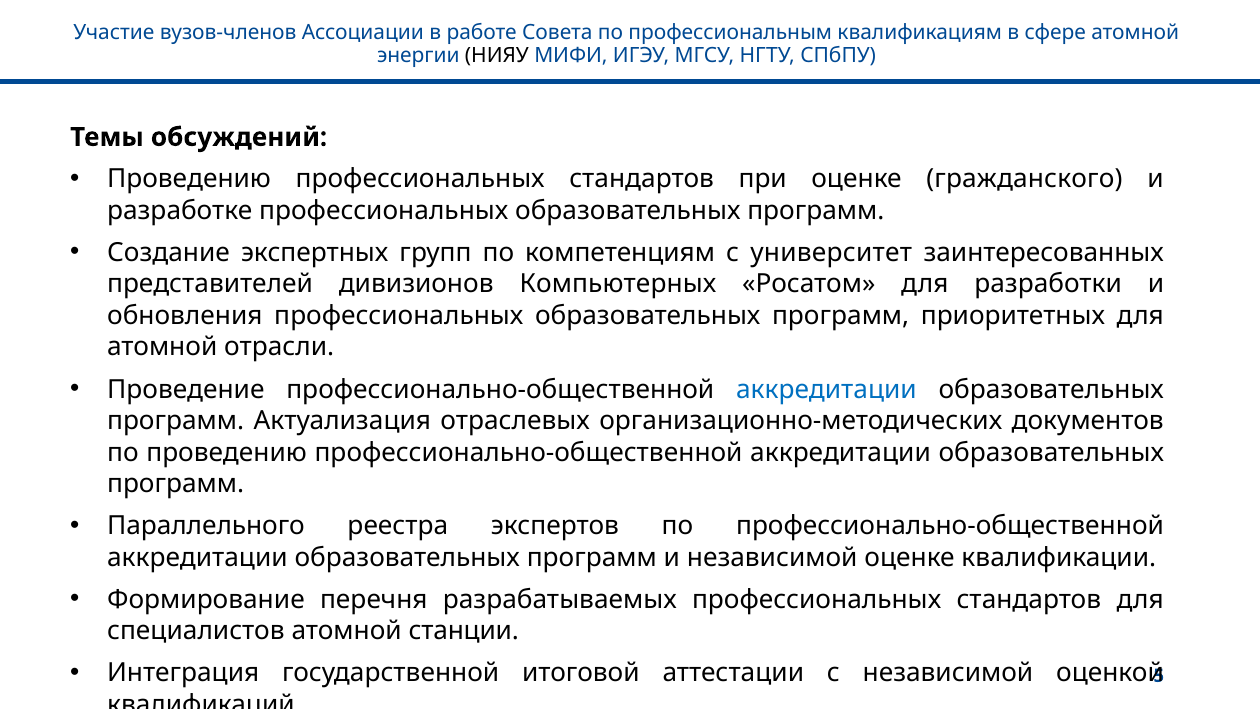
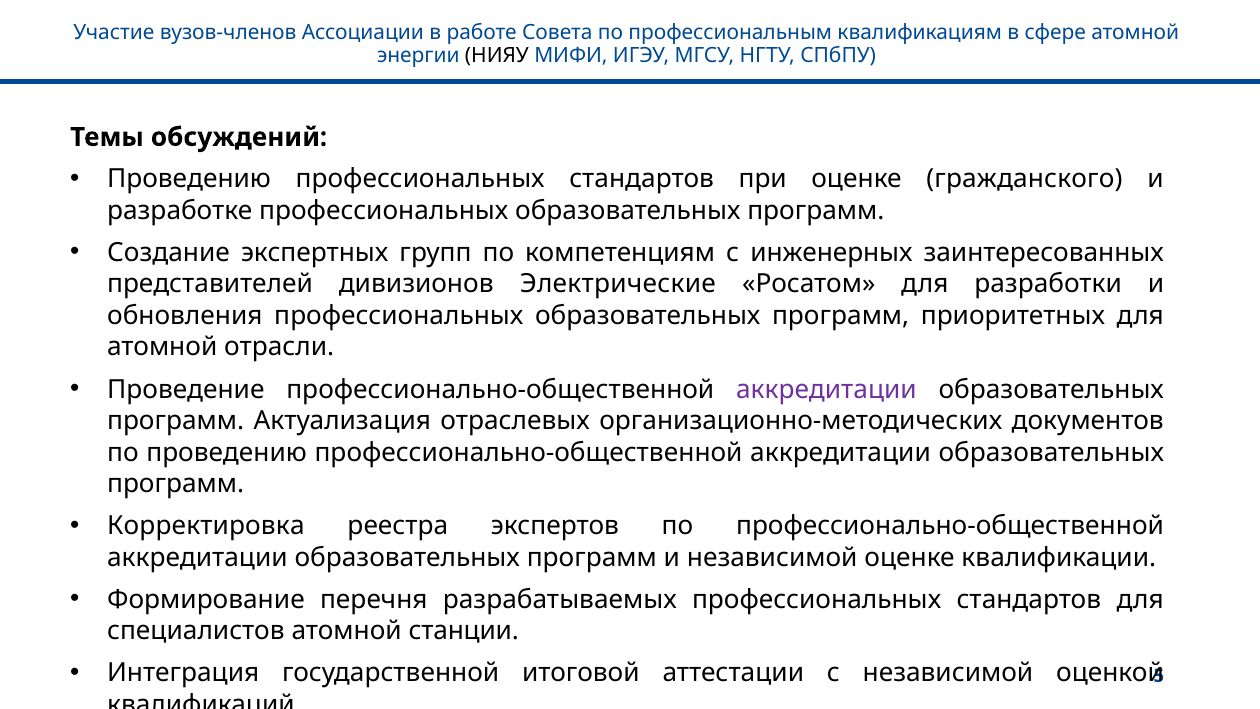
университет: университет -> инженерных (831, 253)
Компьютерных: Компьютерных -> Электрические (618, 284)
аккредитации colour: blue -> purple (826, 389)
Параллельного: Параллельного -> Корректировка (206, 526)
